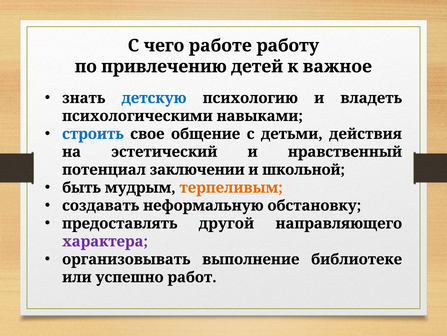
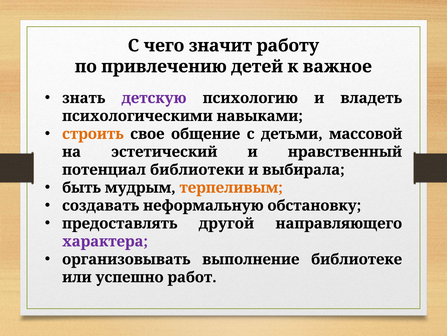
работе: работе -> значит (220, 46)
детскую colour: blue -> purple (154, 98)
строить colour: blue -> orange (93, 134)
действия: действия -> массовой (366, 134)
заключении: заключении -> библиотеки (197, 169)
школьной: школьной -> выбирала (303, 169)
